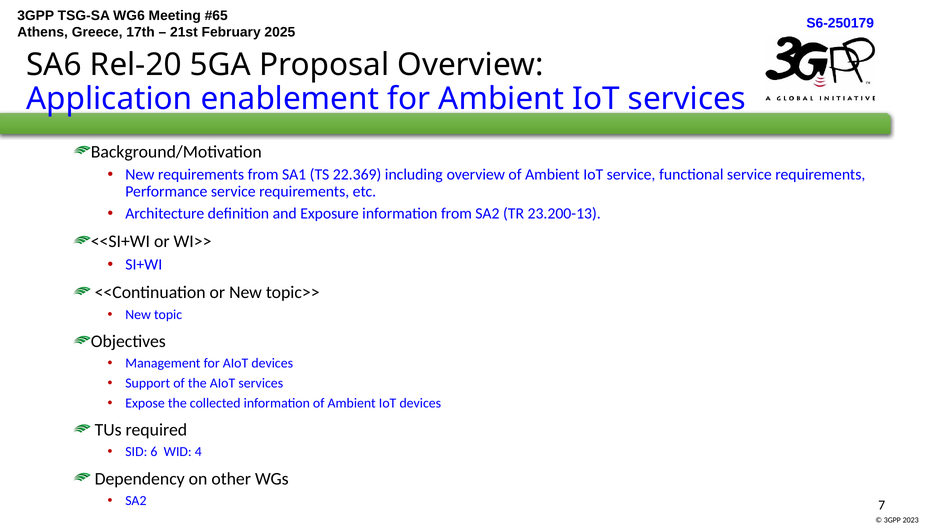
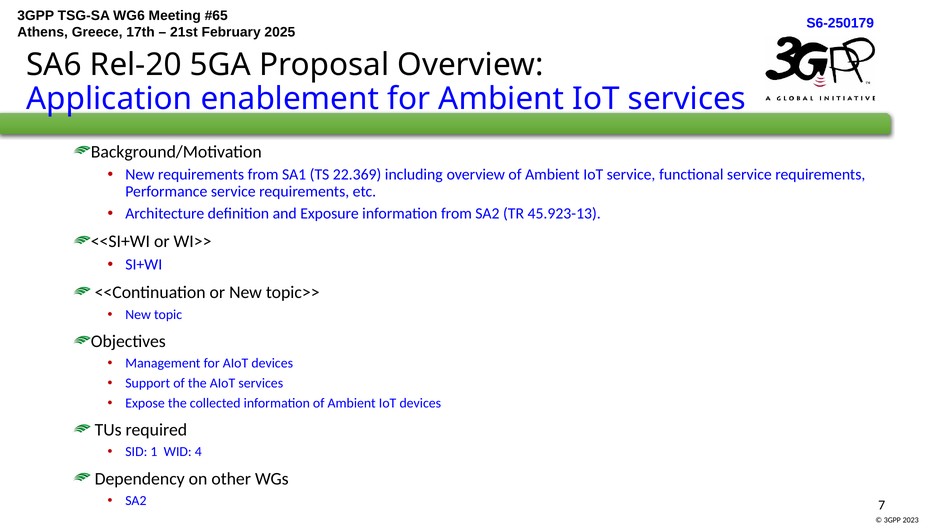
23.200-13: 23.200-13 -> 45.923-13 (564, 214)
6: 6 -> 1 (154, 452)
